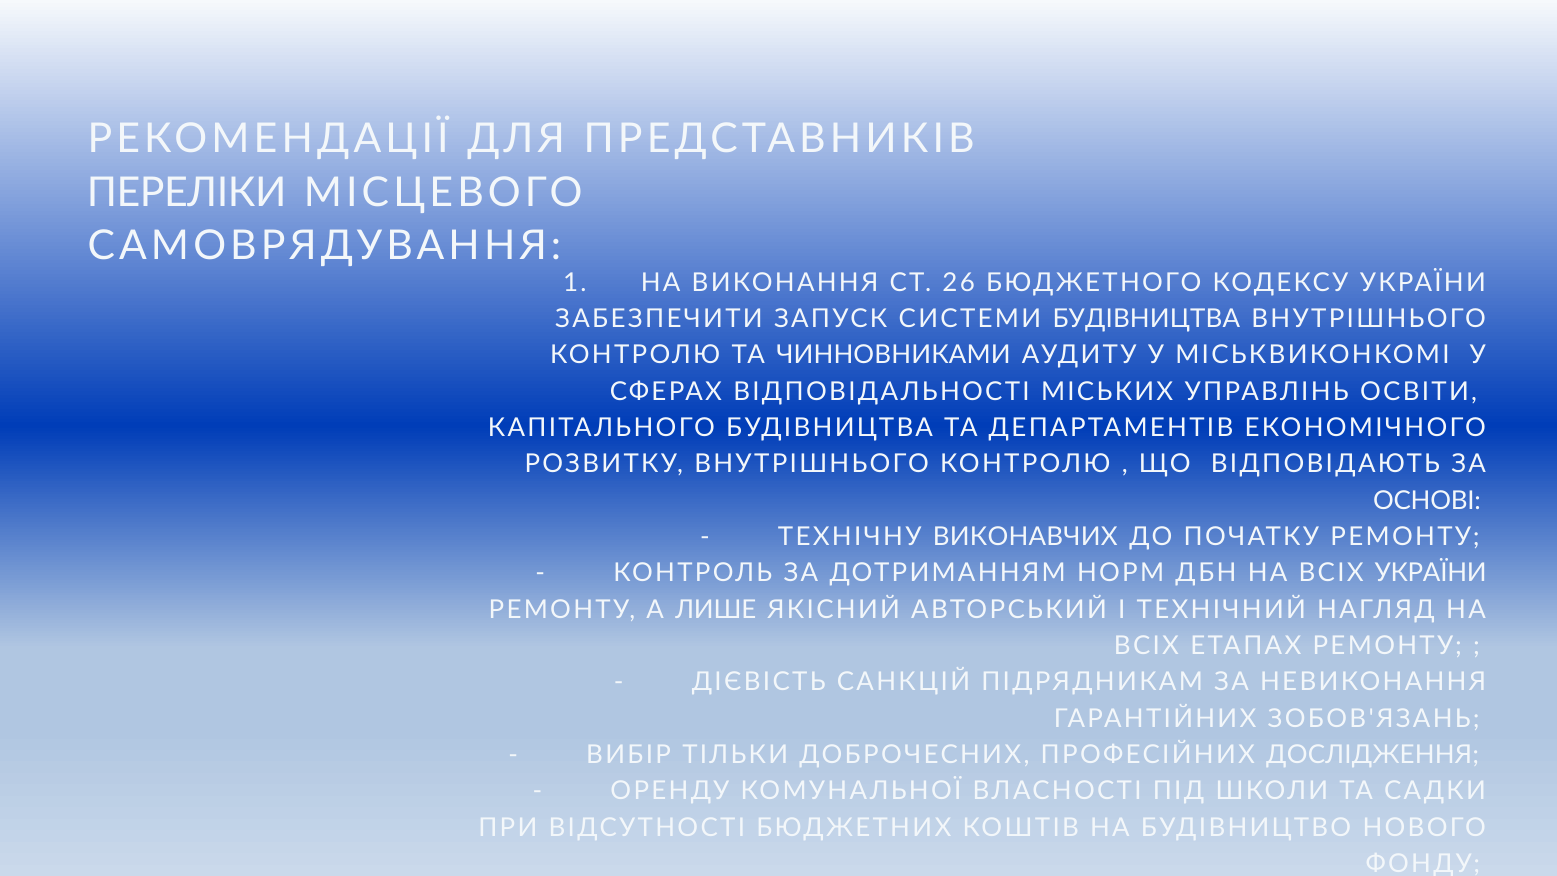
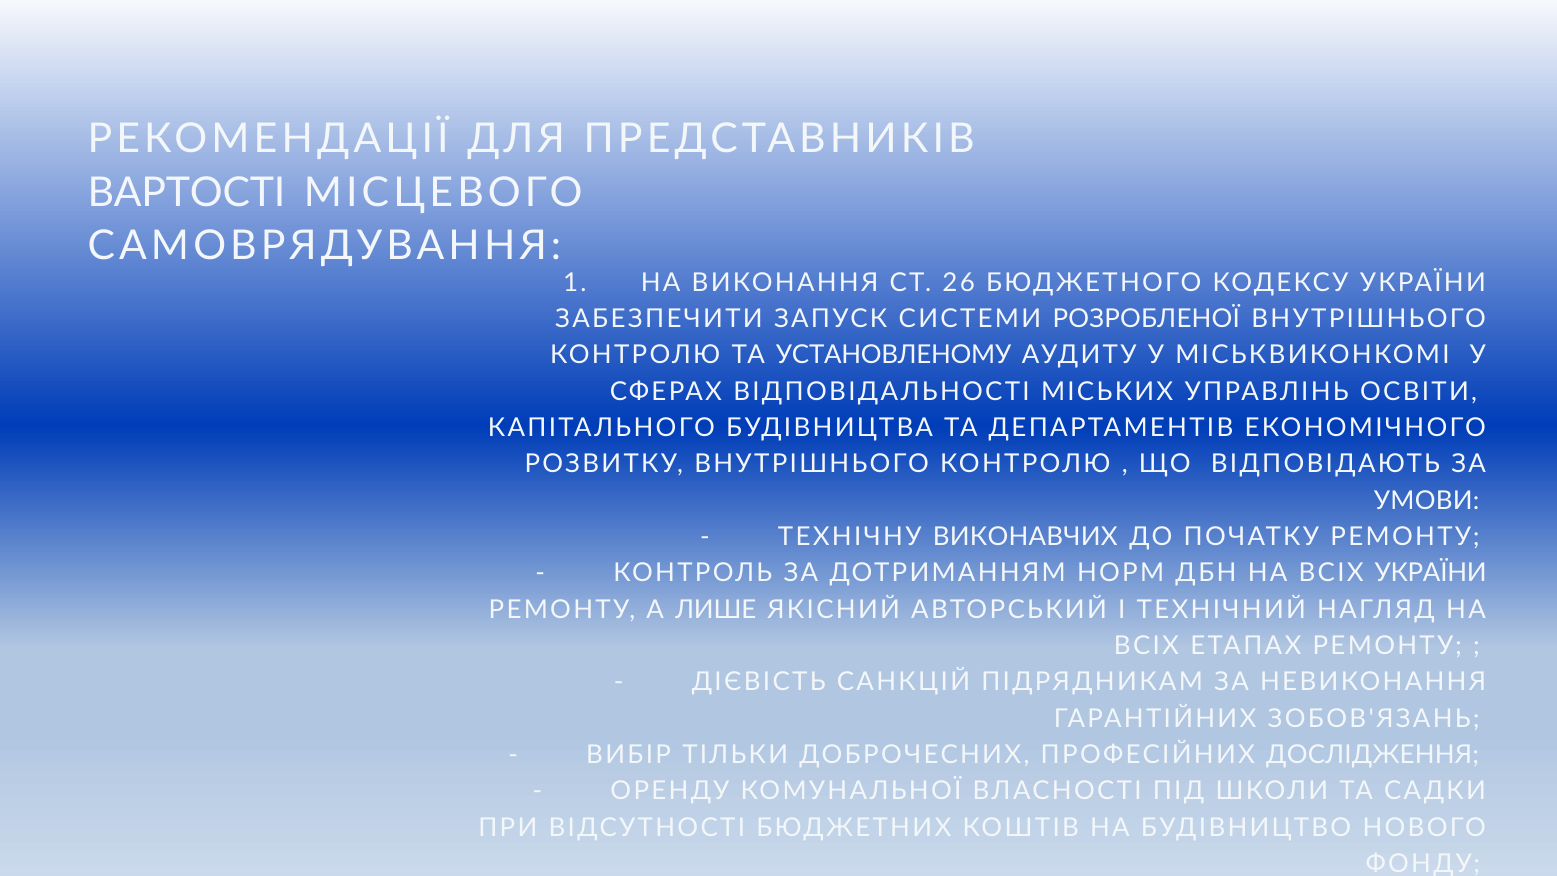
ПЕРЕЛІКИ: ПЕРЕЛІКИ -> ВАРТОСТІ (187, 193)
СИСТЕМИ БУДІВНИЦТВА: БУДІВНИЦТВА -> РОЗРОБЛЕНОЇ (1146, 319)
ЧИННОВНИКАМИ: ЧИННОВНИКАМИ -> УСТАНОВЛЕНОМУ (894, 355)
ОСНОВІ: ОСНОВІ -> УМОВИ (1427, 501)
